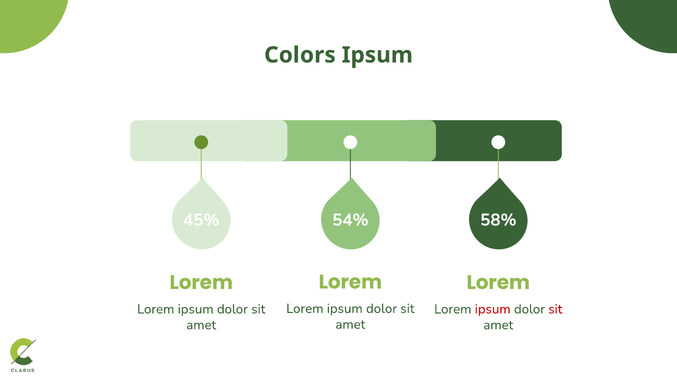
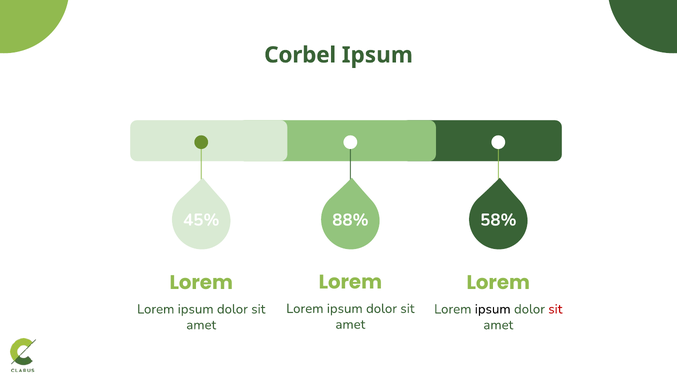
Colors: Colors -> Corbel (300, 55)
54%: 54% -> 88% (350, 220)
ipsum colour: red -> black (493, 309)
